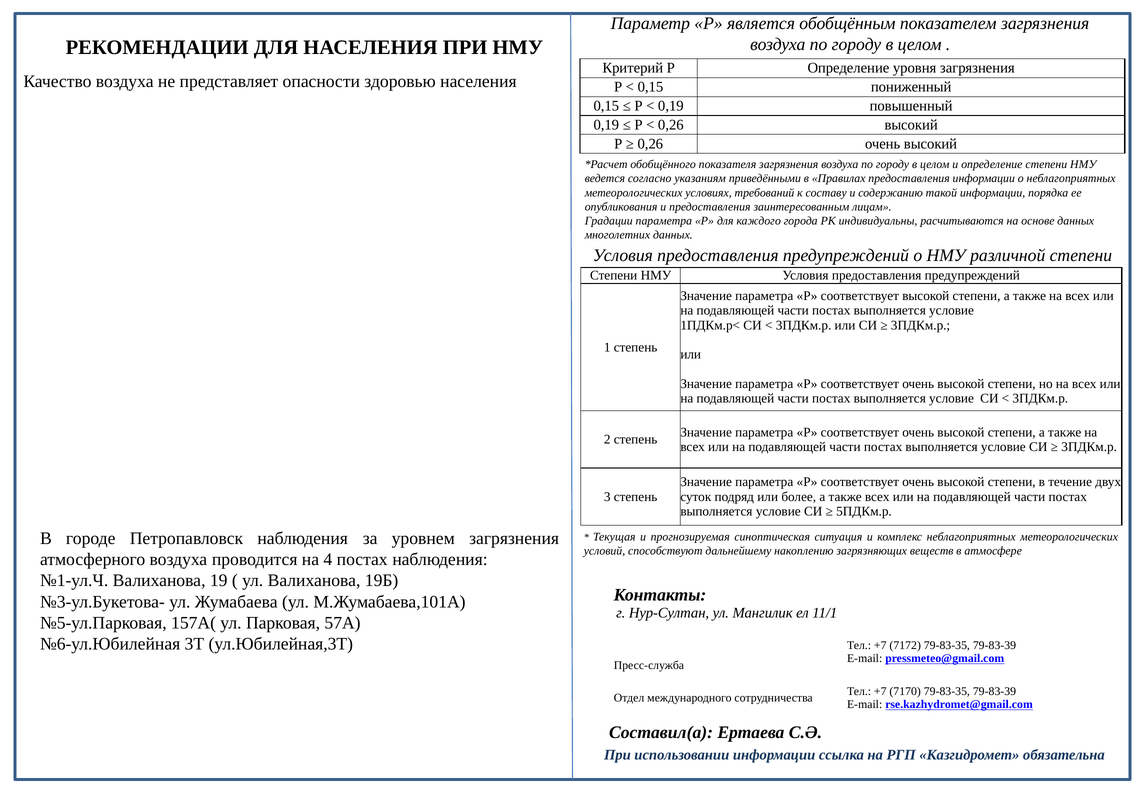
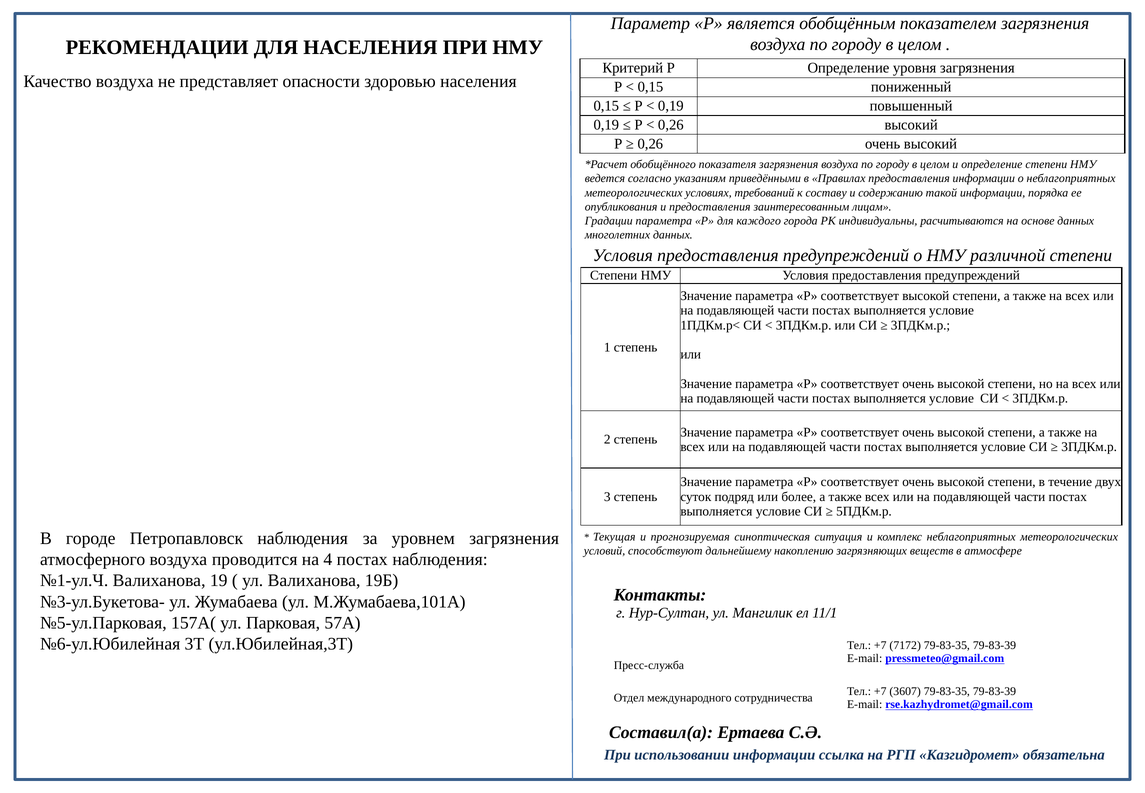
7170: 7170 -> 3607 (905, 691)
